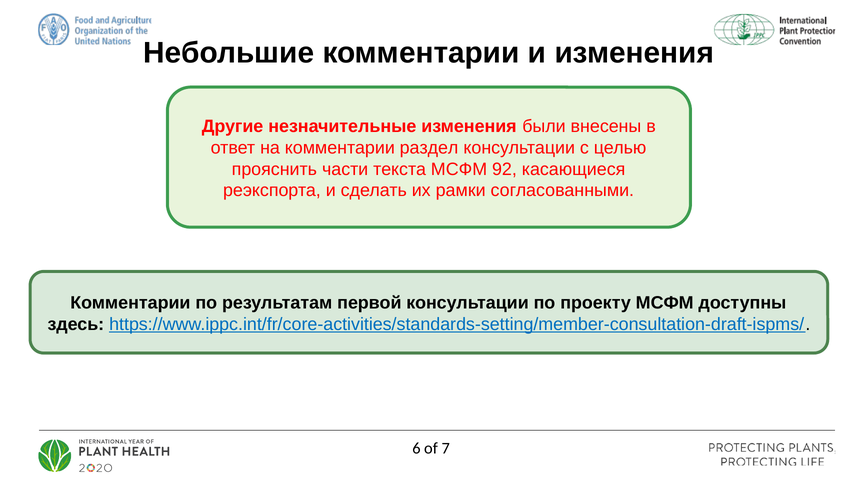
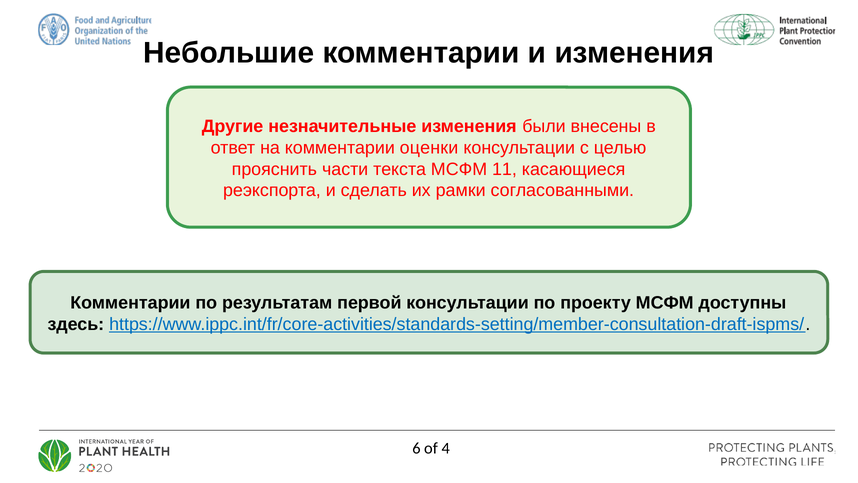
раздел: раздел -> оценки (429, 148)
92: 92 -> 11 (504, 169)
7: 7 -> 4 (446, 448)
